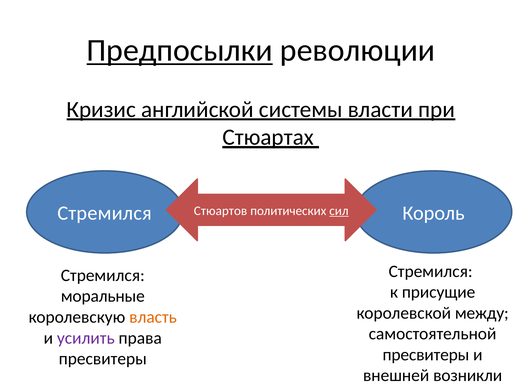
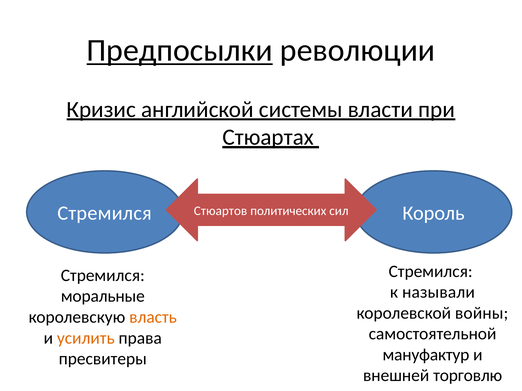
сил underline: present -> none (339, 211)
присущие: присущие -> называли (438, 292)
между: между -> войны (482, 313)
усилить colour: purple -> orange (86, 338)
пресвитеры: пресвитеры -> мануфактур (426, 355)
возникли: возникли -> торговлю (468, 376)
